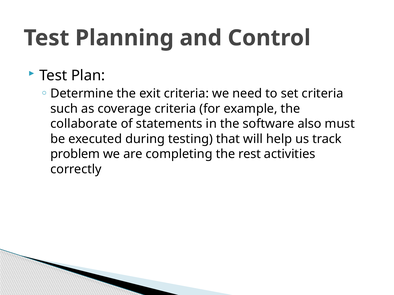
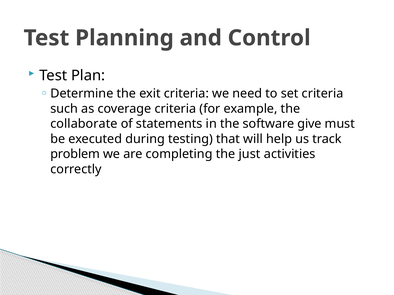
also: also -> give (310, 124)
rest: rest -> just (250, 154)
